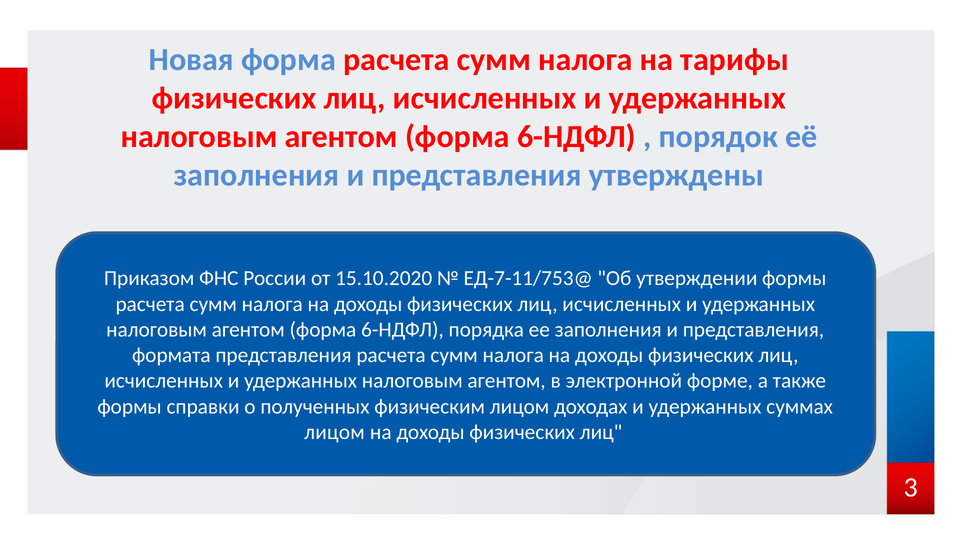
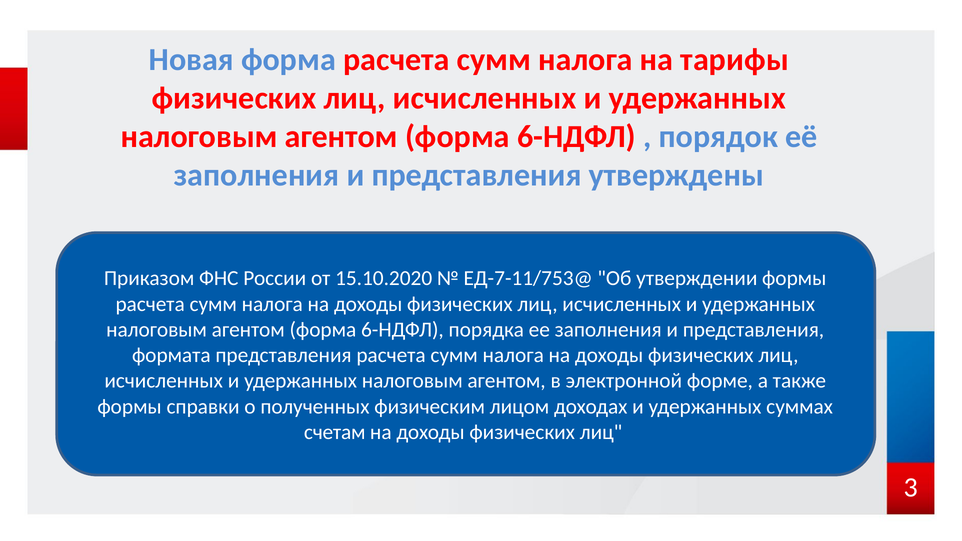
лицом: лицом -> счетам (335, 432)
